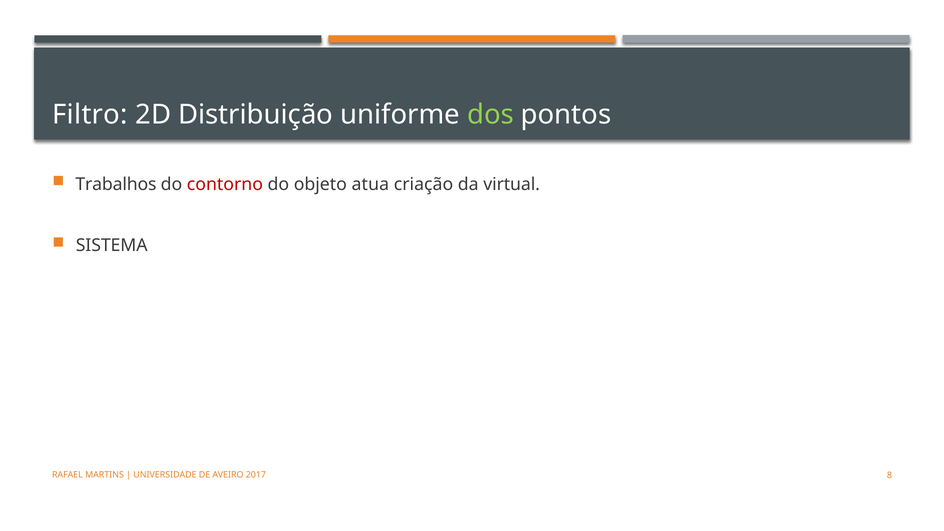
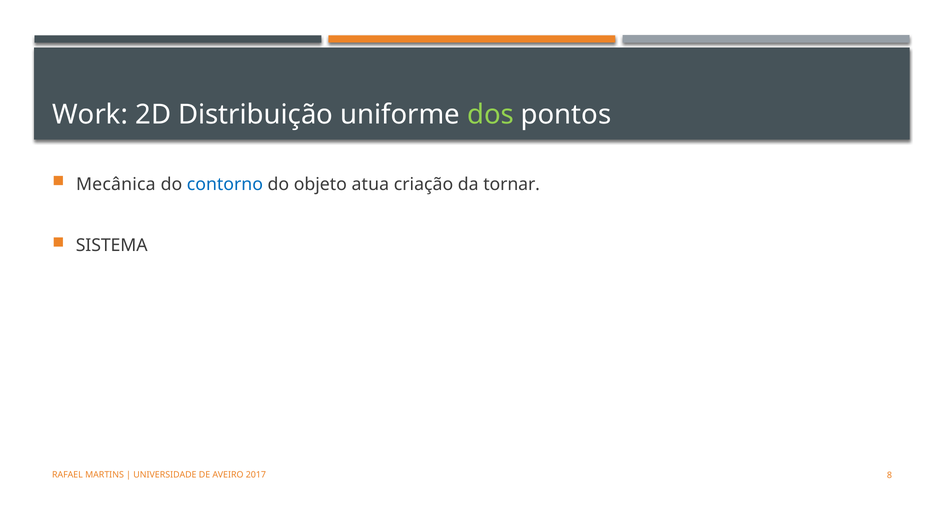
Filtro: Filtro -> Work (90, 115)
Trabalhos: Trabalhos -> Mecânica (116, 184)
contorno colour: red -> blue (225, 184)
virtual: virtual -> tornar (512, 184)
